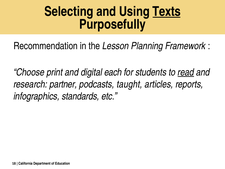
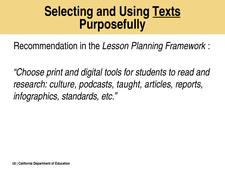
each: each -> tools (113, 72)
read underline: present -> none (186, 72)
partner: partner -> culture (63, 84)
